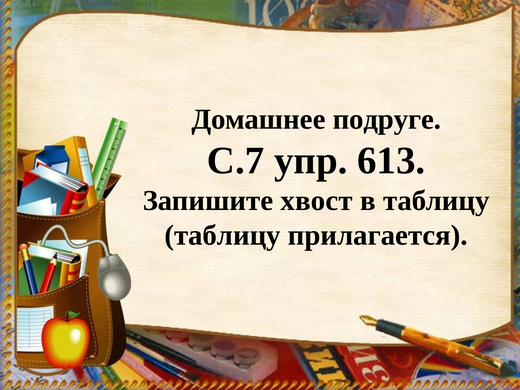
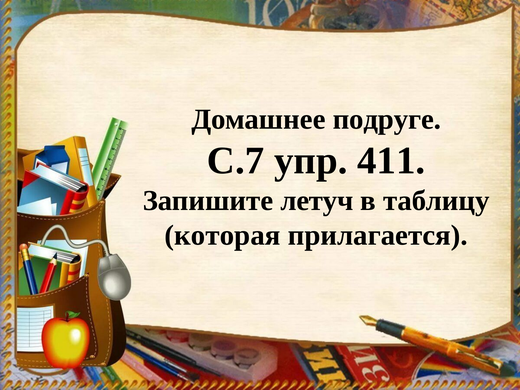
613: 613 -> 411 (391, 161)
хвост: хвост -> летуч (317, 201)
таблицу: таблицу -> которая (223, 235)
